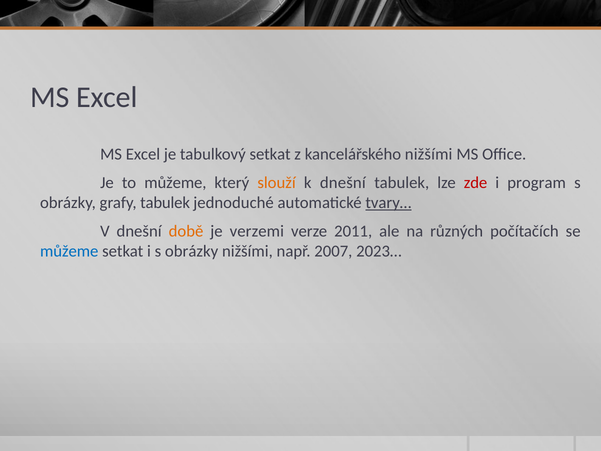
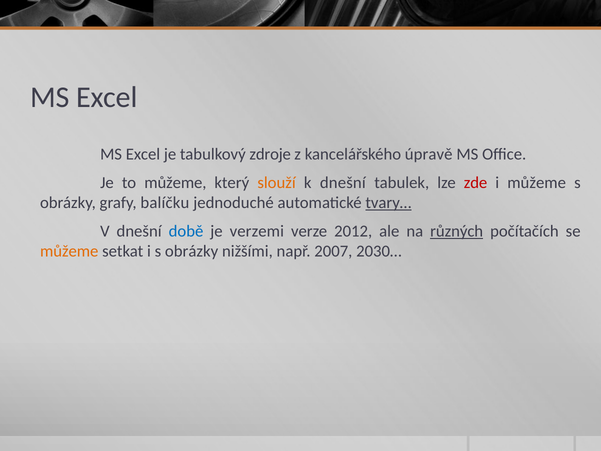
tabulkový setkat: setkat -> zdroje (270, 154)
kancelářského nižšími: nižšími -> úpravě (429, 154)
i program: program -> můžeme (537, 183)
grafy tabulek: tabulek -> balíčku (165, 203)
době colour: orange -> blue (186, 231)
2011: 2011 -> 2012 (353, 231)
různých underline: none -> present (457, 231)
můžeme colour: blue -> orange (69, 251)
2023…: 2023… -> 2030… (379, 251)
